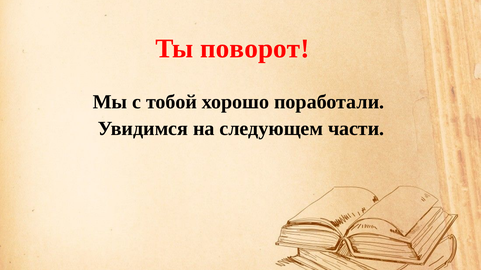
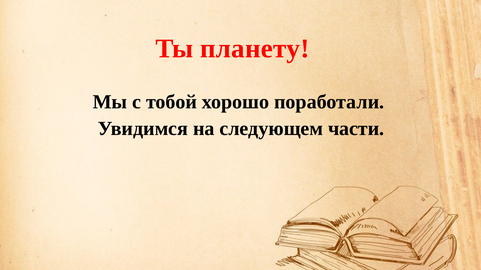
поворот: поворот -> планету (255, 49)
